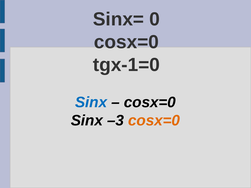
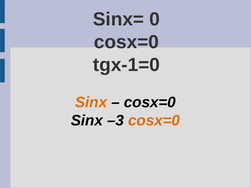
Sinx colour: blue -> orange (91, 102)
